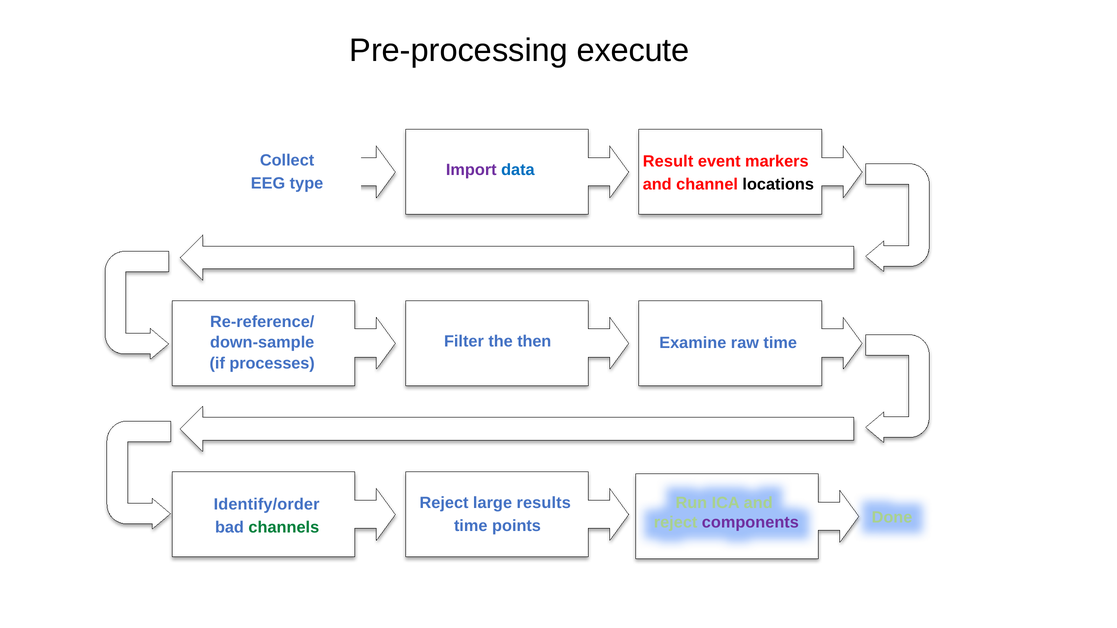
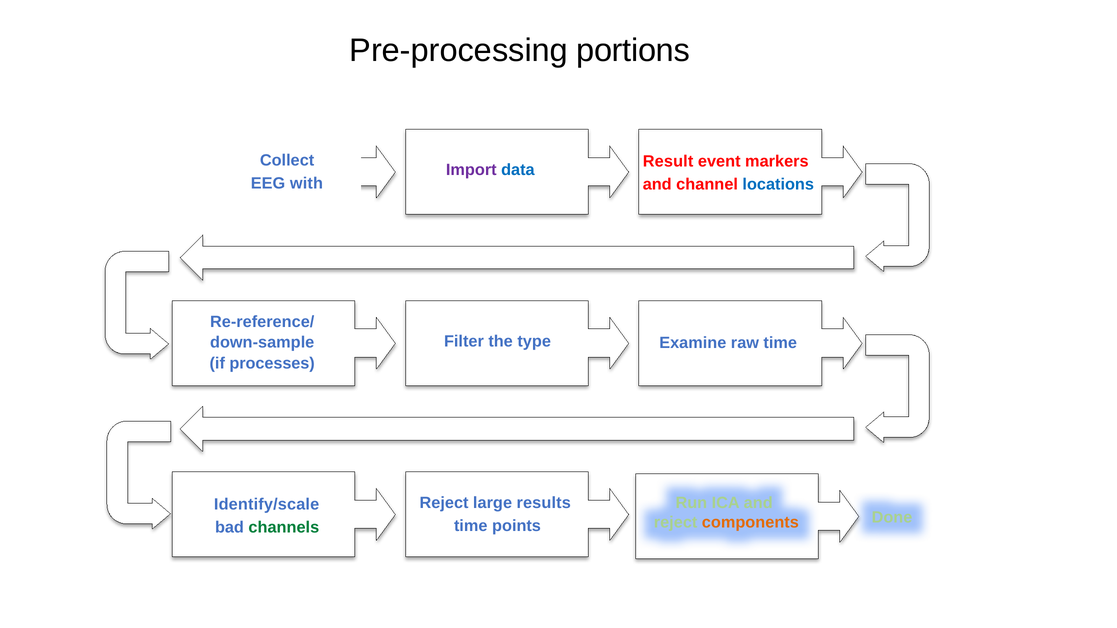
execute: execute -> portions (633, 51)
type: type -> with (306, 183)
locations colour: black -> blue (778, 184)
then: then -> type (534, 341)
Identify/order: Identify/order -> Identify/scale (267, 505)
components colour: purple -> orange (750, 523)
